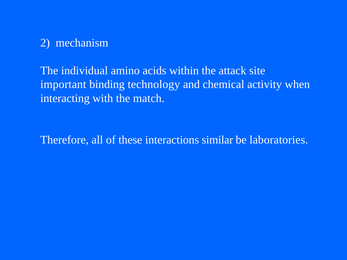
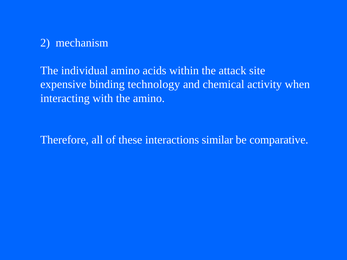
important: important -> expensive (63, 84)
the match: match -> amino (149, 98)
laboratories: laboratories -> comparative (279, 140)
